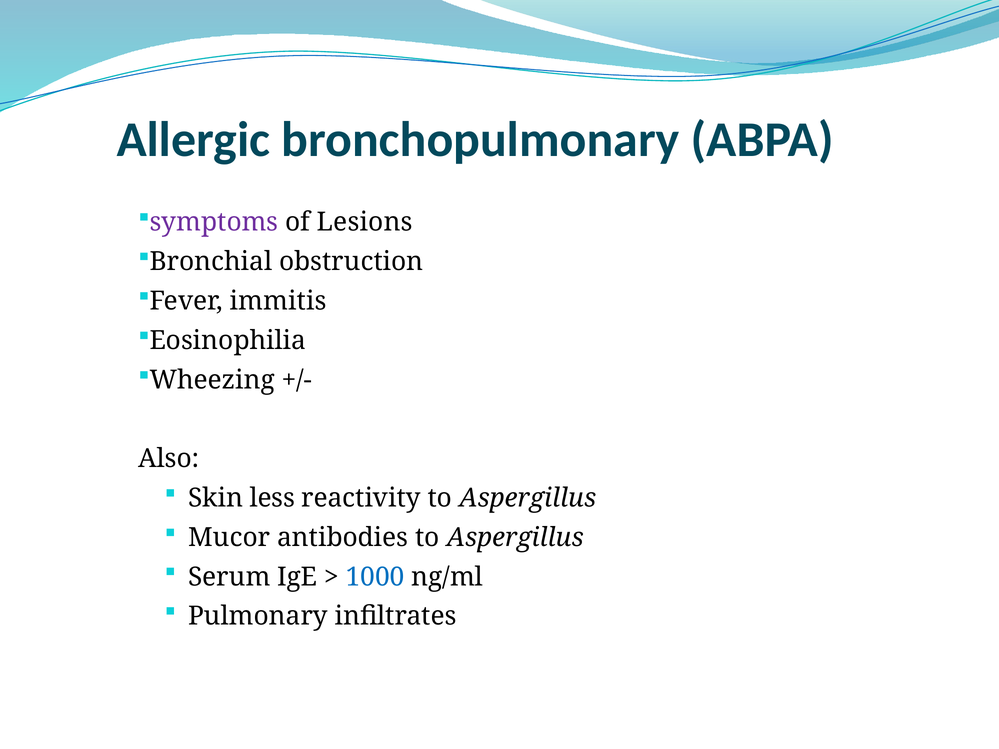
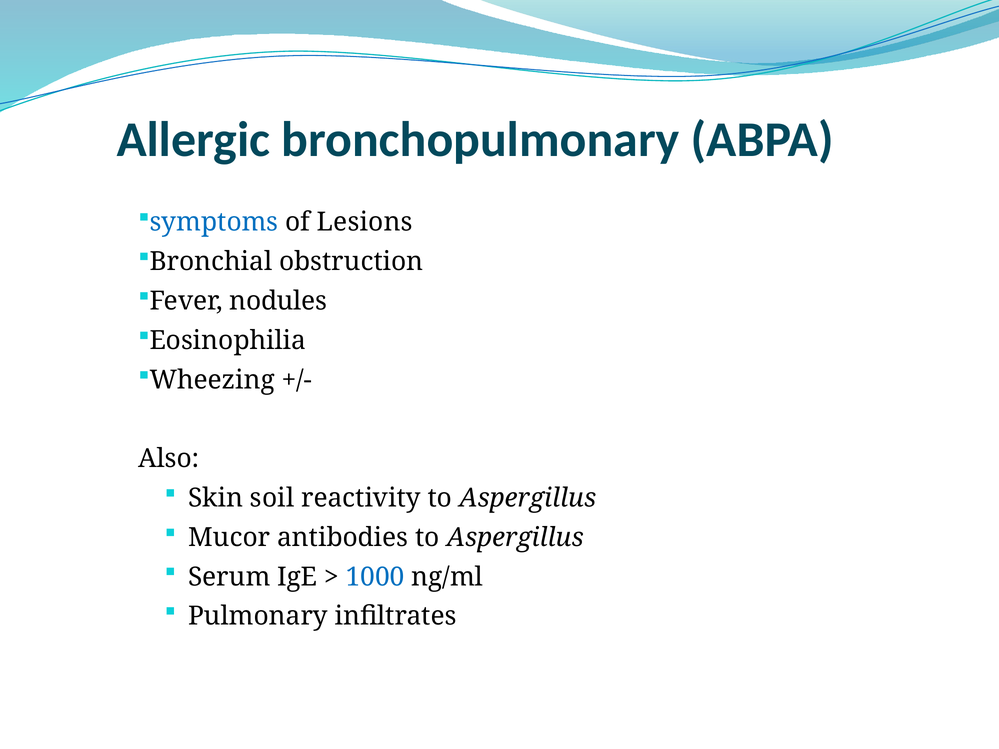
symptoms colour: purple -> blue (214, 222)
immitis: immitis -> nodules (278, 301)
less: less -> soil (272, 498)
